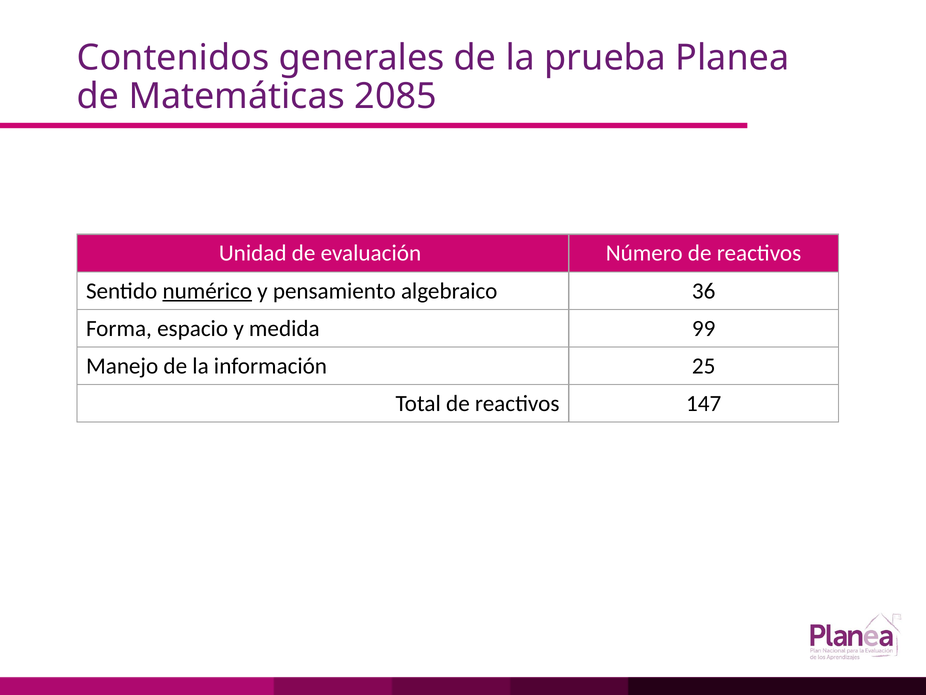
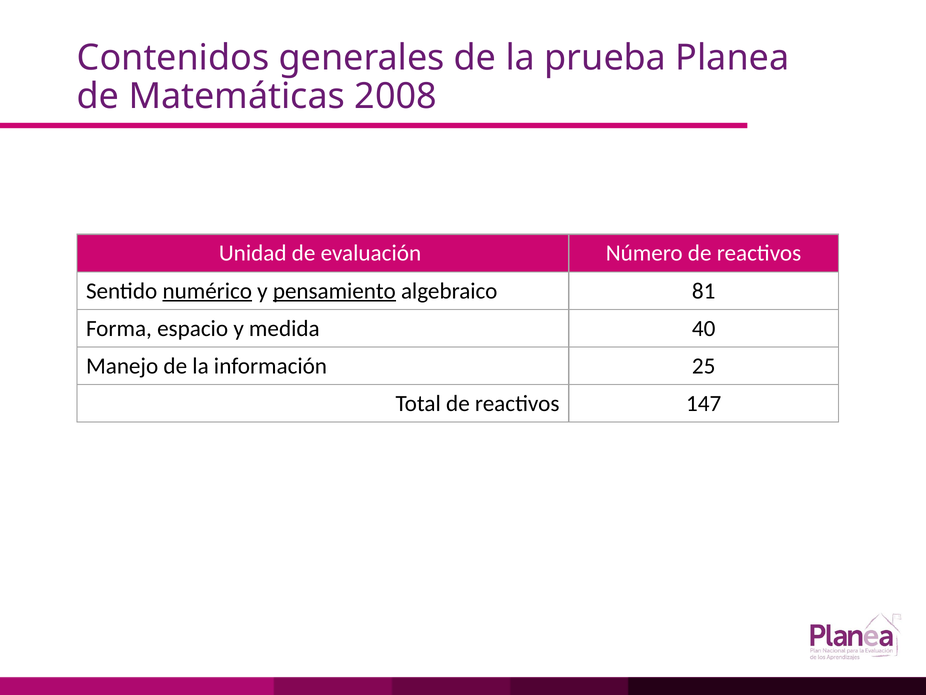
2085: 2085 -> 2008 (396, 96)
pensamiento underline: none -> present (334, 291)
36: 36 -> 81 (704, 291)
99: 99 -> 40 (704, 328)
